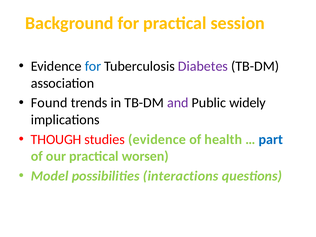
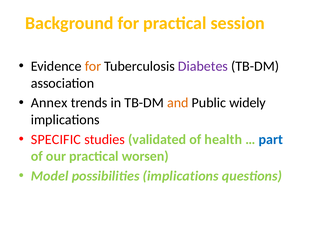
for colour: blue -> orange (93, 66)
Found: Found -> Annex (49, 103)
and colour: purple -> orange (178, 103)
THOUGH: THOUGH -> SPECIFIC (56, 139)
studies evidence: evidence -> validated (157, 139)
possibilities interactions: interactions -> implications (181, 176)
